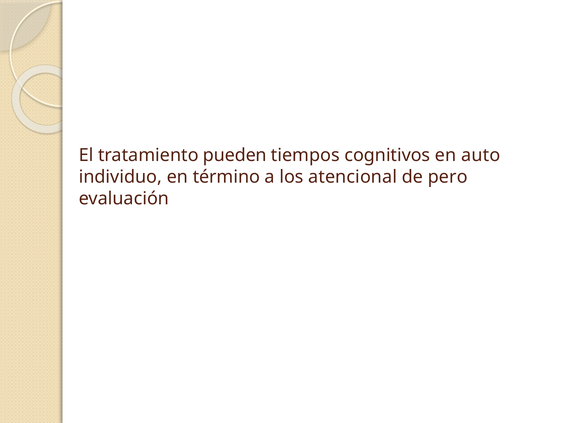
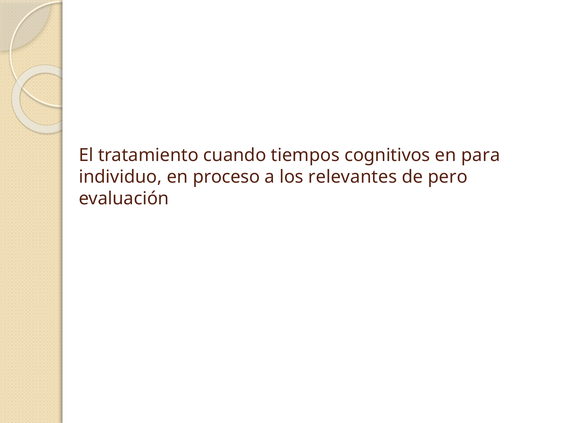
pueden: pueden -> cuando (235, 155)
auto: auto -> para (481, 155)
término: término -> proceso (226, 177)
atencional: atencional -> relevantes (353, 177)
